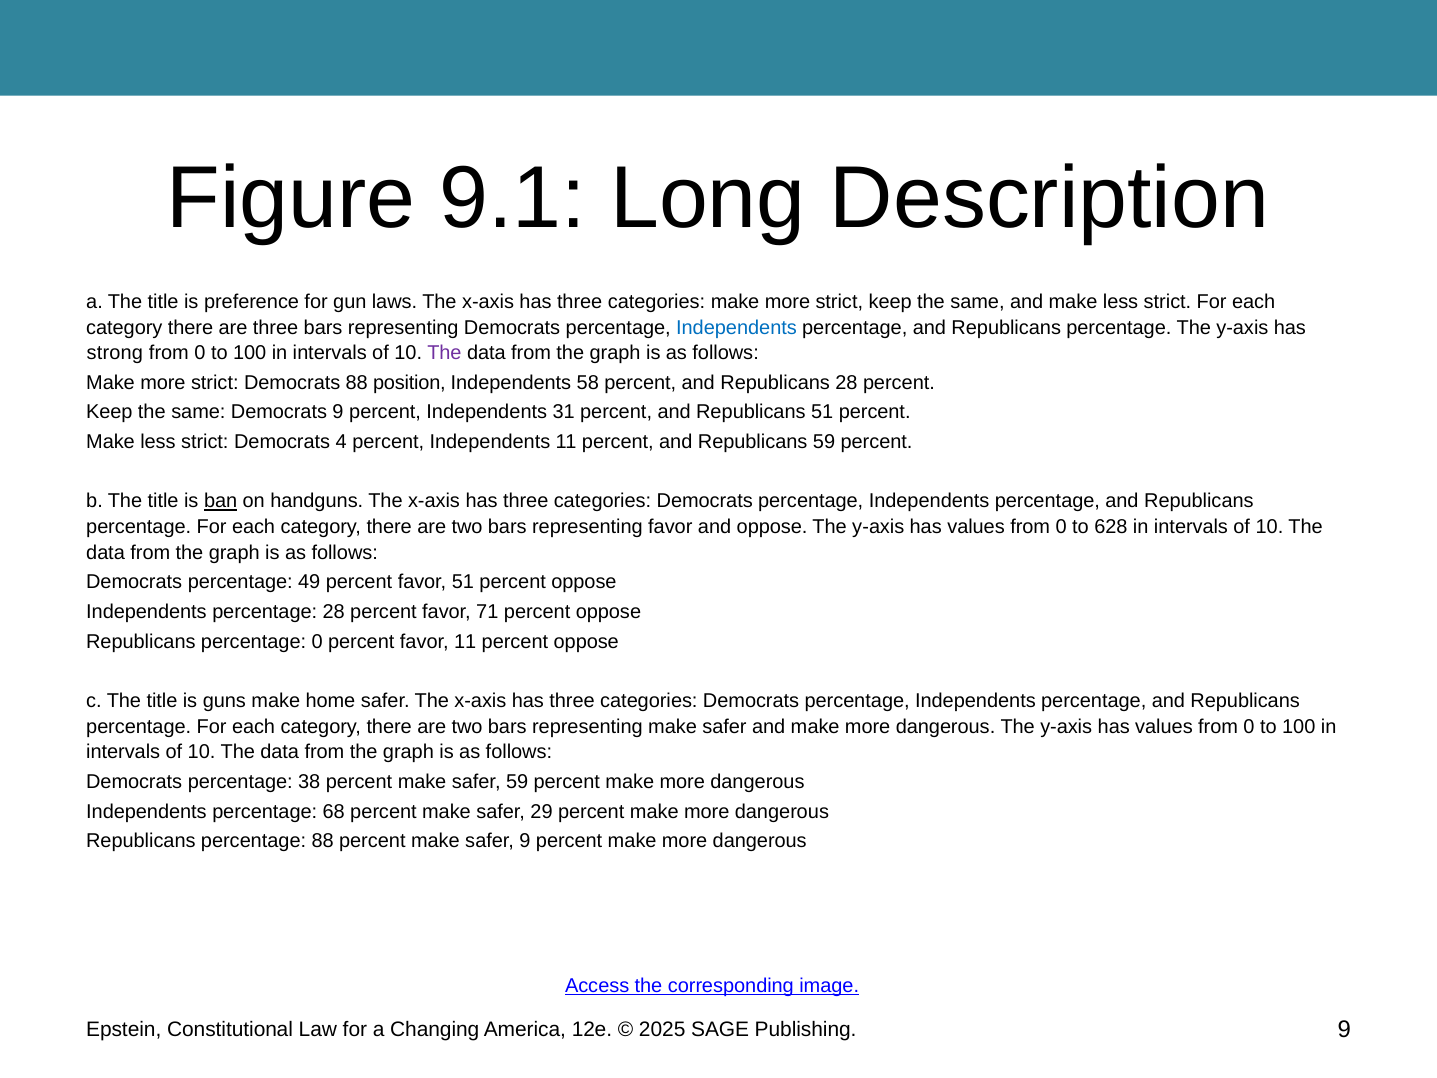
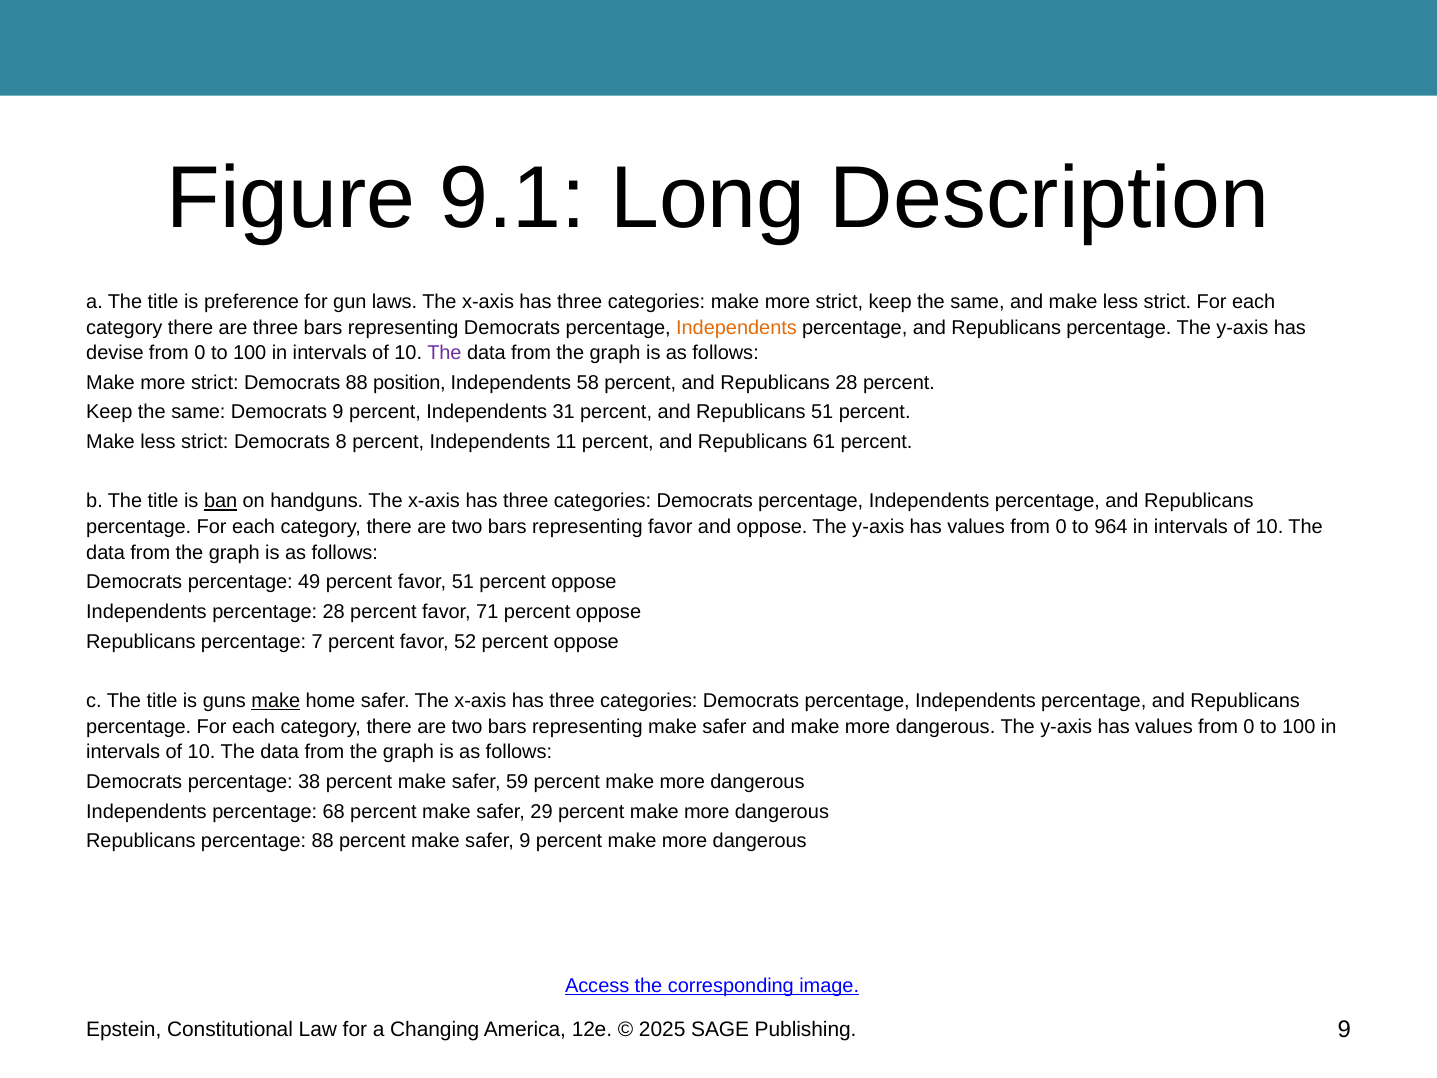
Independents colour: blue -> orange (737, 327)
strong: strong -> devise (115, 353)
4: 4 -> 8 (341, 442)
Republicans 59: 59 -> 61 (824, 442)
628: 628 -> 964 (1111, 527)
percentage 0: 0 -> 7 (317, 641)
favor 11: 11 -> 52 (465, 641)
make underline: none -> present (276, 701)
